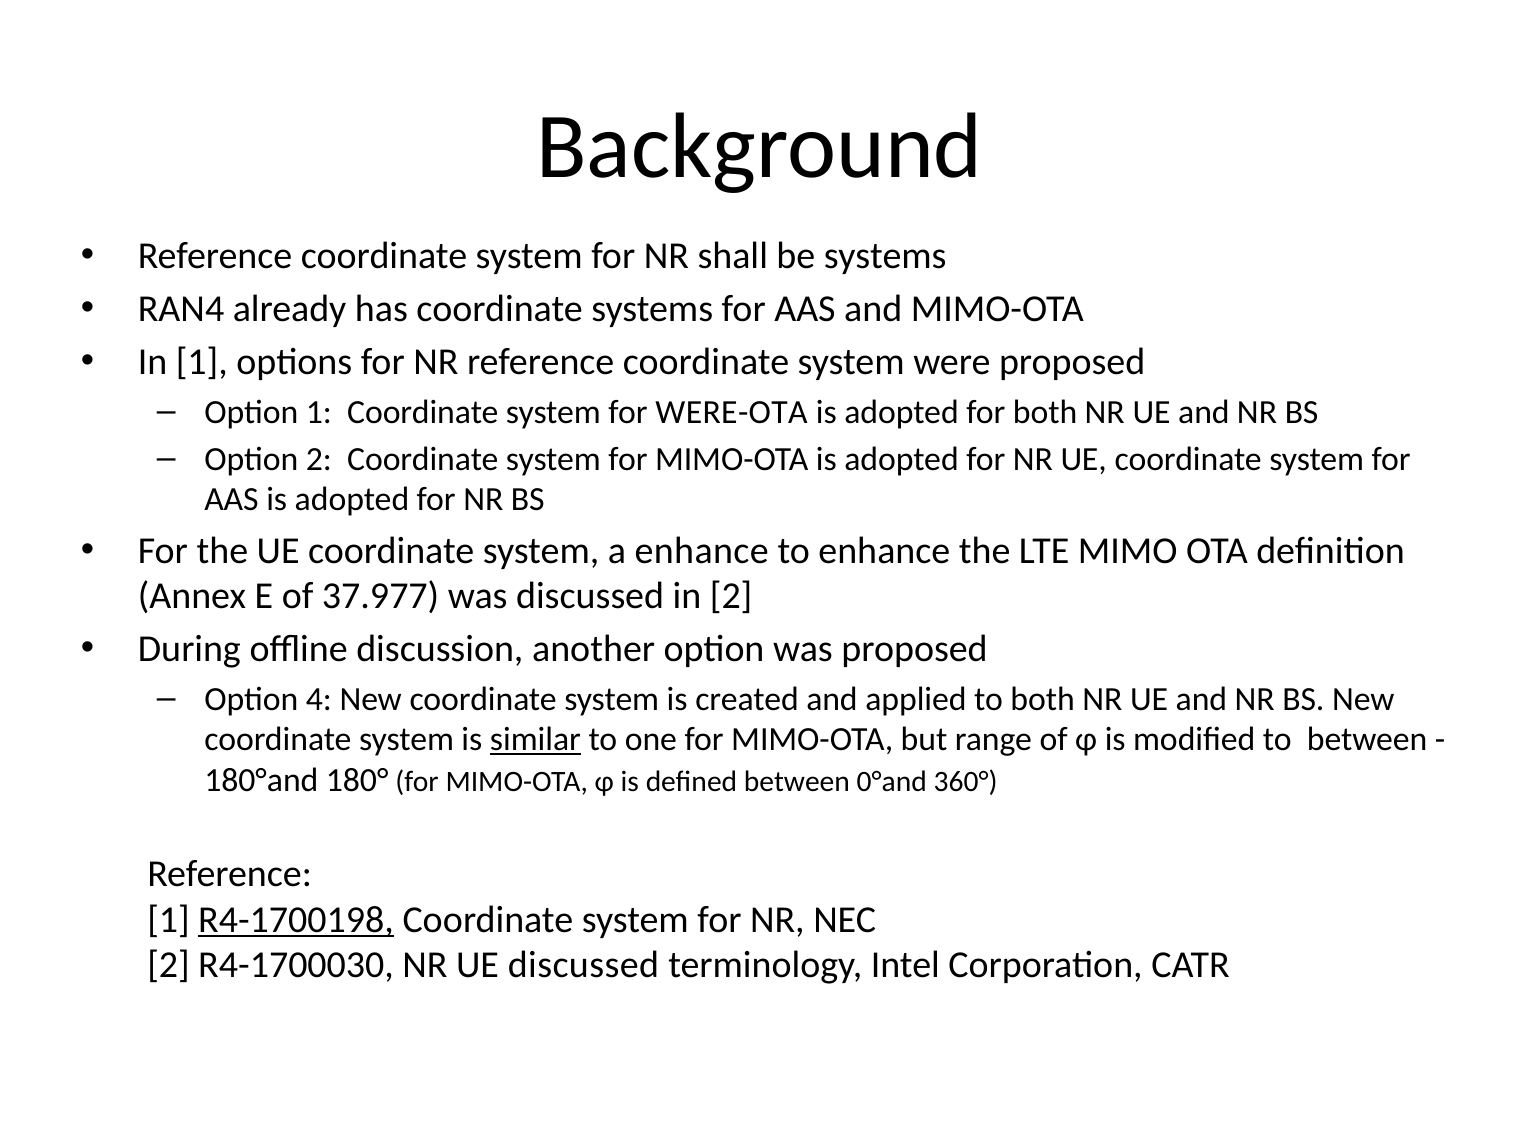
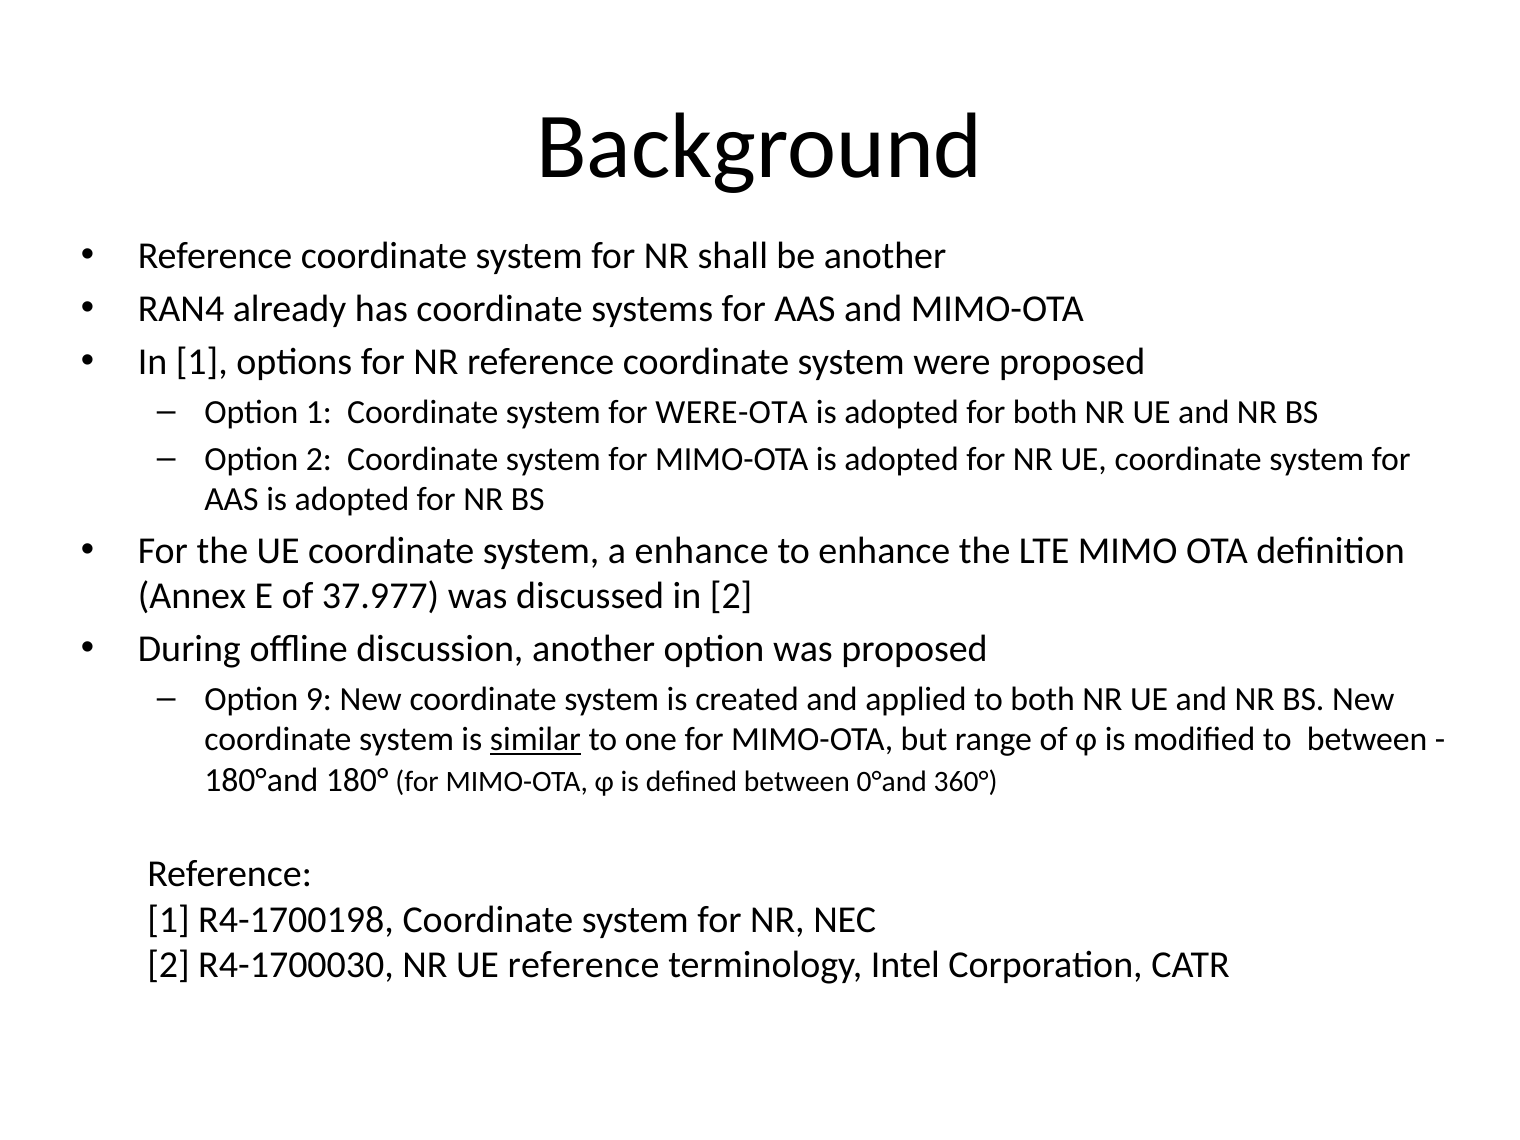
be systems: systems -> another (885, 256)
4: 4 -> 9 (319, 699)
R4-1700198 underline: present -> none (296, 920)
UE discussed: discussed -> reference (584, 965)
